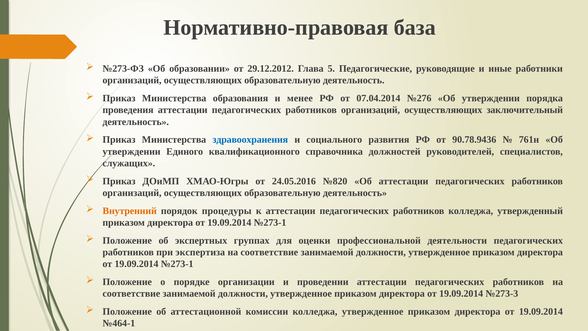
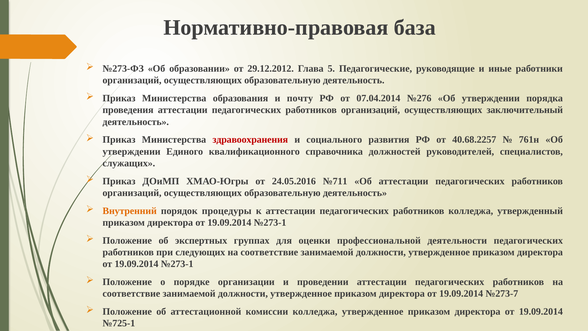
менее: менее -> почту (300, 98)
здравоохранения colour: blue -> red (250, 140)
90.78.9436: 90.78.9436 -> 40.68.2257 (474, 140)
№820: №820 -> №711 (335, 181)
экспертиза: экспертиза -> следующих (200, 252)
№273-3: №273-3 -> №273-7 (502, 293)
№464-1: №464-1 -> №725-1 (119, 323)
